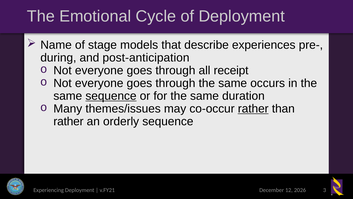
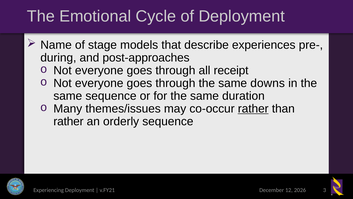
post-anticipation: post-anticipation -> post-approaches (146, 58)
occurs: occurs -> downs (268, 83)
sequence underline: present -> none (111, 96)
